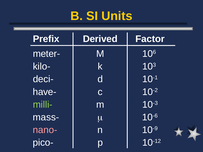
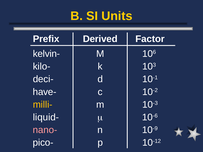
meter-: meter- -> kelvin- (46, 54)
milli- colour: light green -> yellow (43, 105)
mass-: mass- -> liquid- (46, 117)
